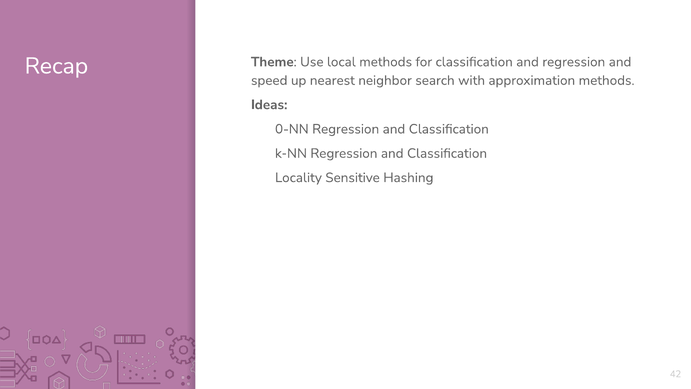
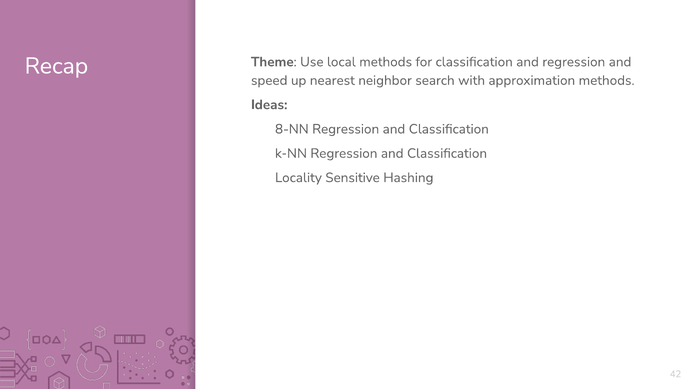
0-NN: 0-NN -> 8-NN (292, 129)
